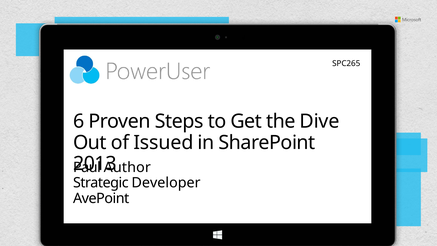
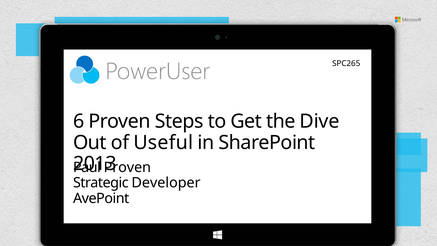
Issued: Issued -> Useful (163, 142)
Author: Author -> Proven (127, 167)
